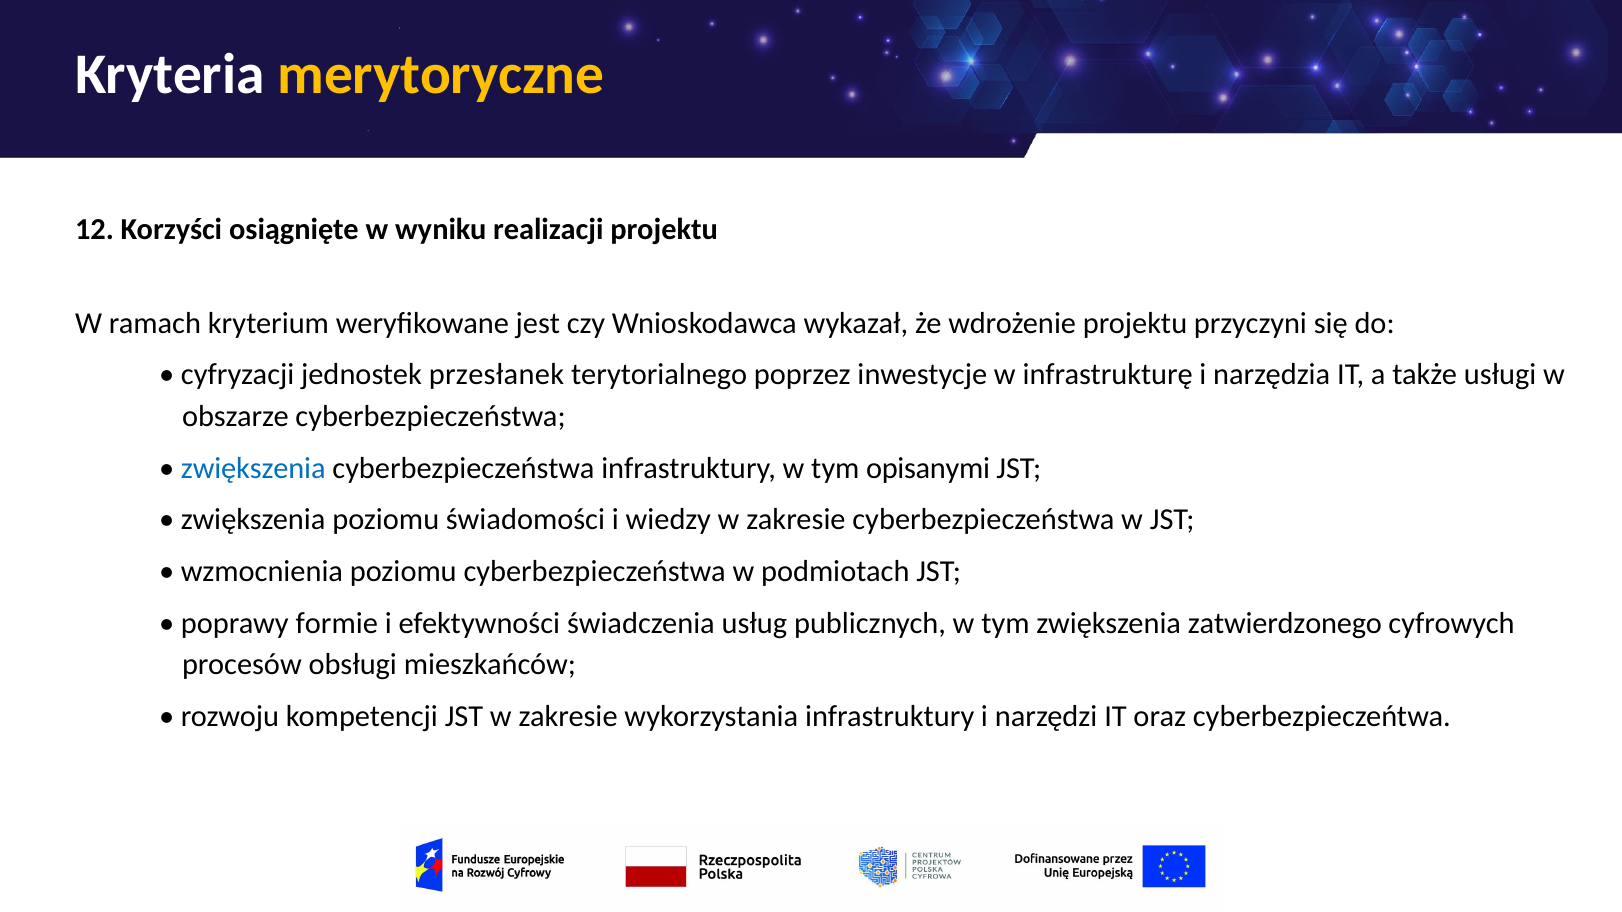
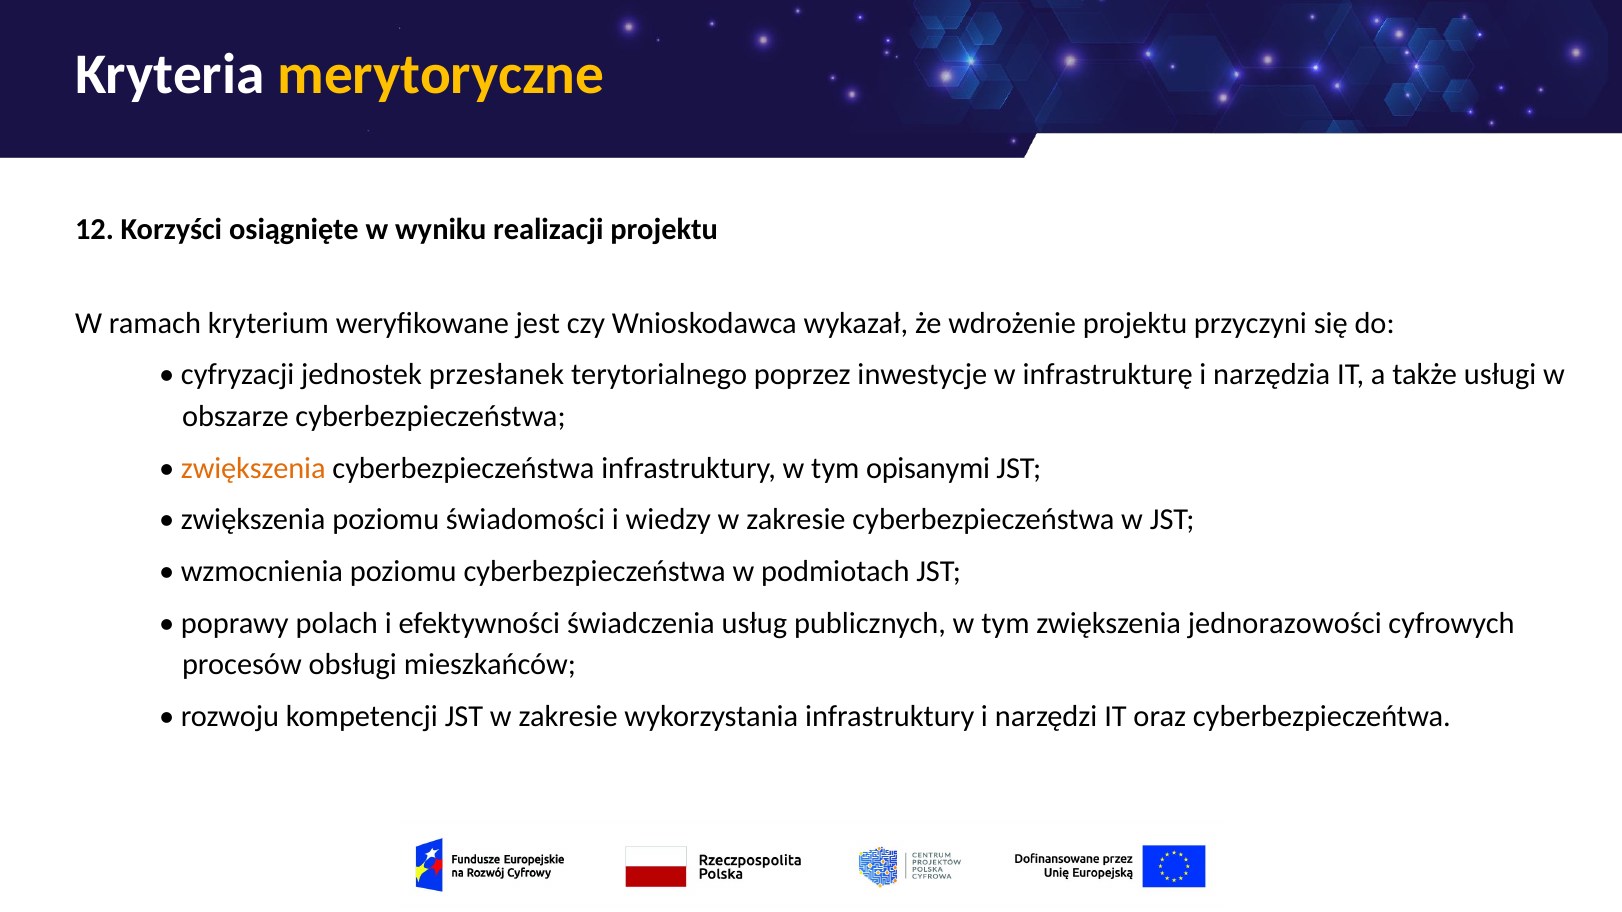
zwiększenia colour: blue -> orange (253, 468)
formie: formie -> polach (337, 623)
zatwierdzonego: zatwierdzonego -> jednorazowości (1285, 623)
